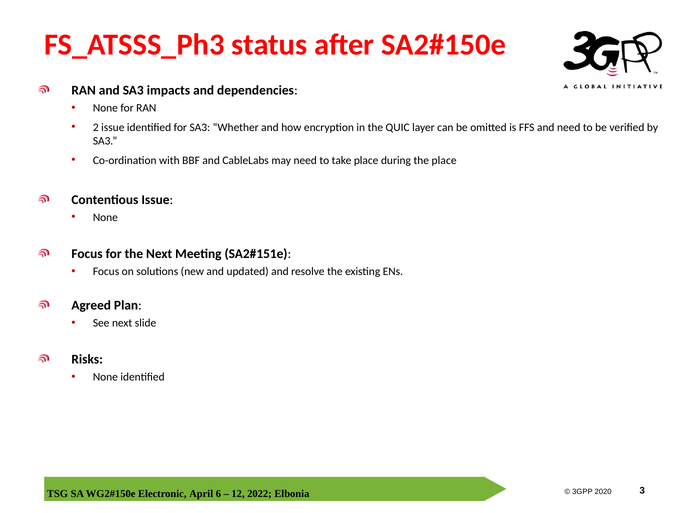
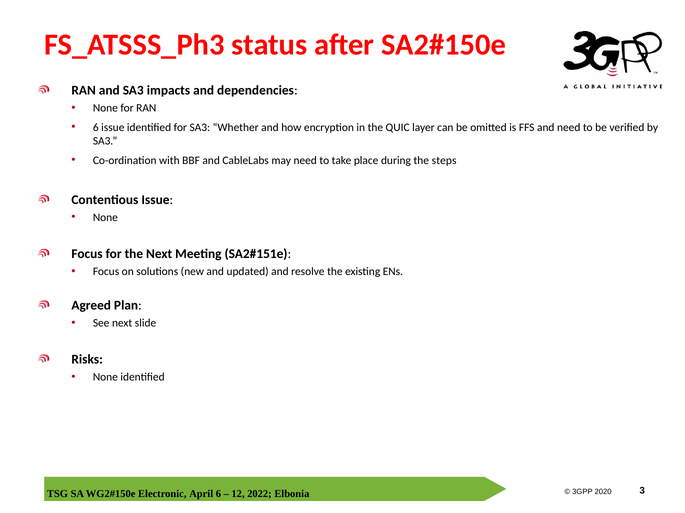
2: 2 -> 6 (96, 127)
the place: place -> steps (444, 161)
